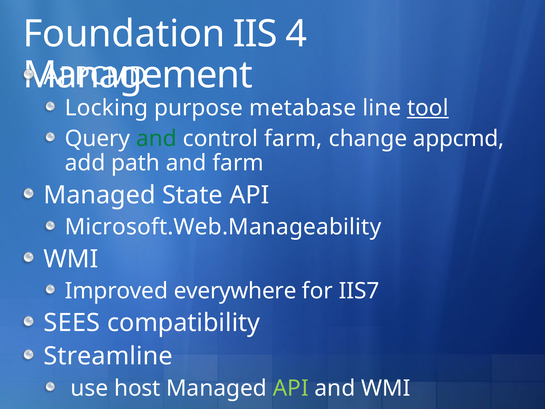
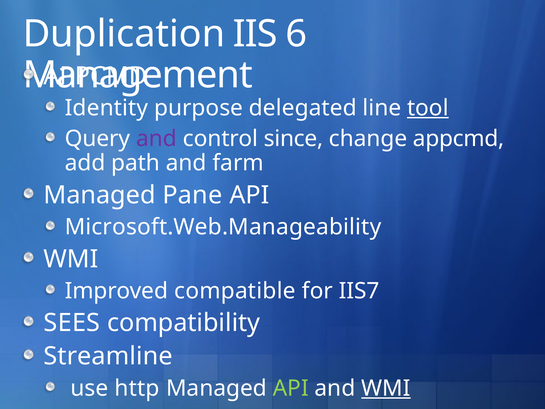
Foundation: Foundation -> Duplication (124, 34)
4: 4 -> 6 (296, 34)
Locking: Locking -> Identity (106, 108)
metabase: metabase -> delegated (303, 108)
and colour: green -> purple (156, 139)
control farm: farm -> since (294, 139)
State: State -> Pane (192, 195)
everywhere: everywhere -> compatible (235, 291)
host: host -> http (137, 388)
WMI underline: none -> present (386, 388)
